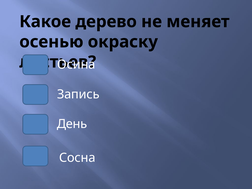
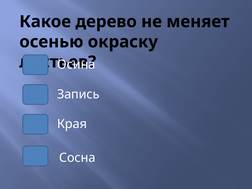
День: День -> Края (72, 124)
